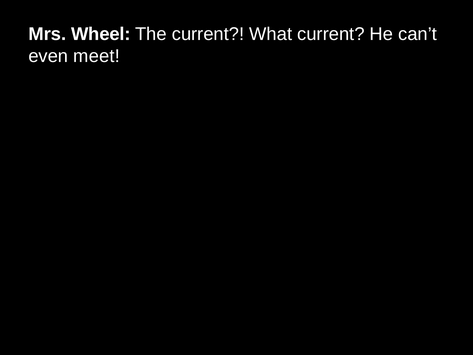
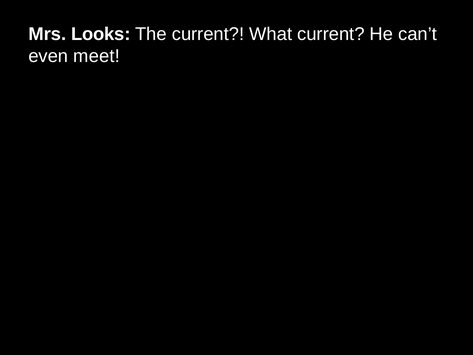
Wheel: Wheel -> Looks (101, 34)
